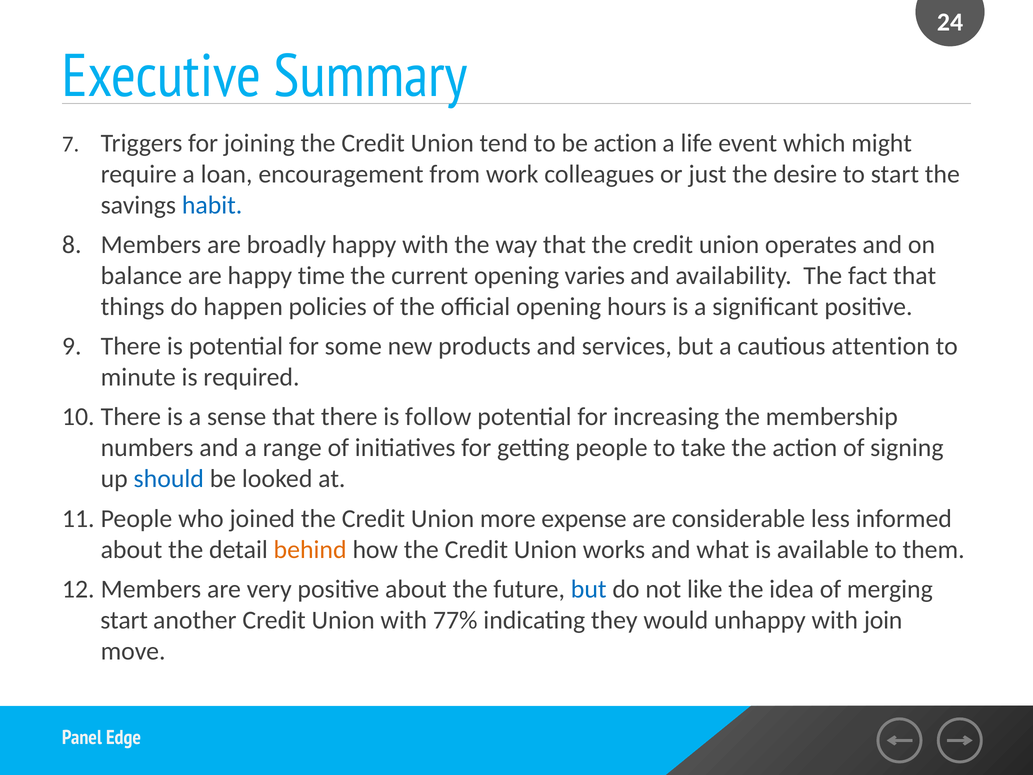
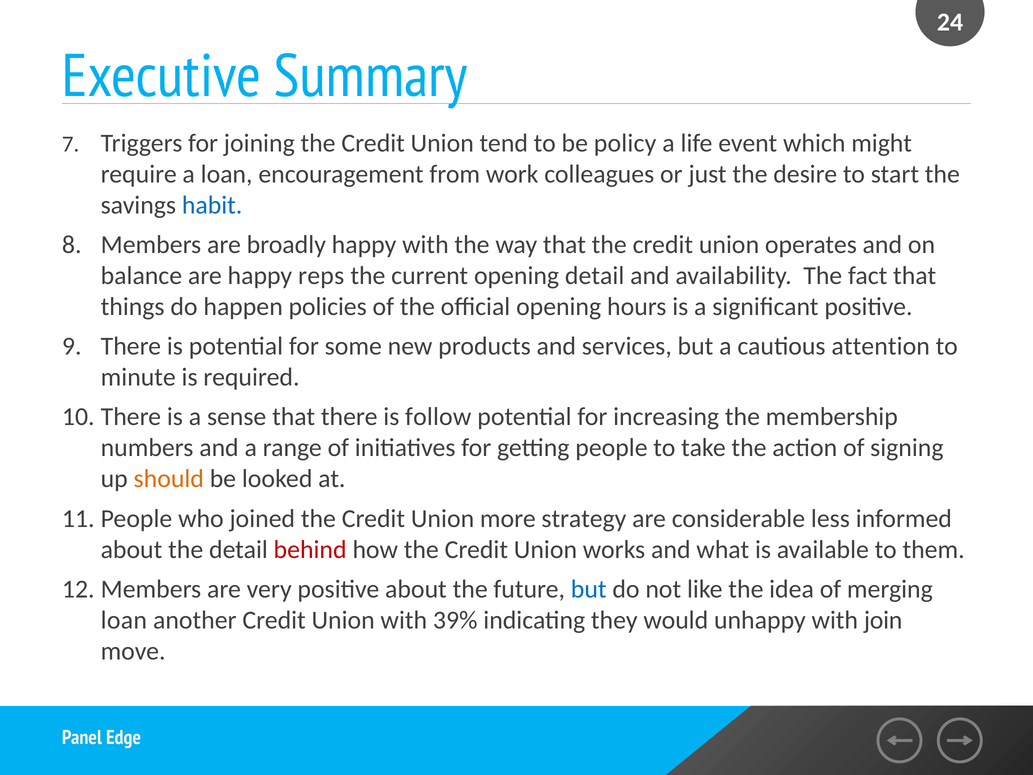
be action: action -> policy (625, 143)
time: time -> reps (321, 276)
opening varies: varies -> detail (595, 276)
should colour: blue -> orange (169, 479)
expense: expense -> strategy (584, 518)
behind colour: orange -> red (310, 549)
start: start -> loan (124, 620)
77%: 77% -> 39% (455, 620)
